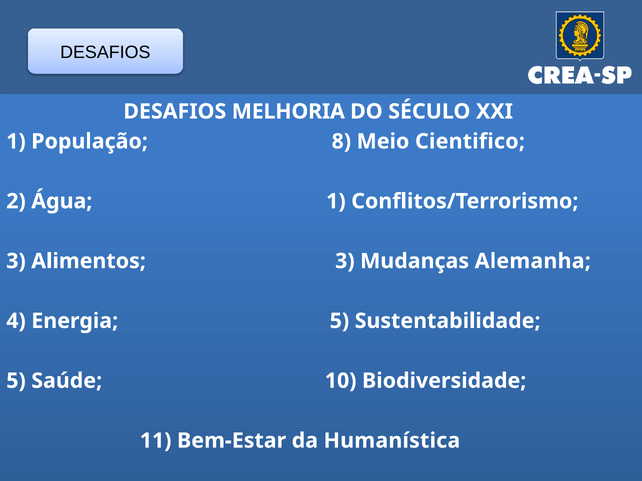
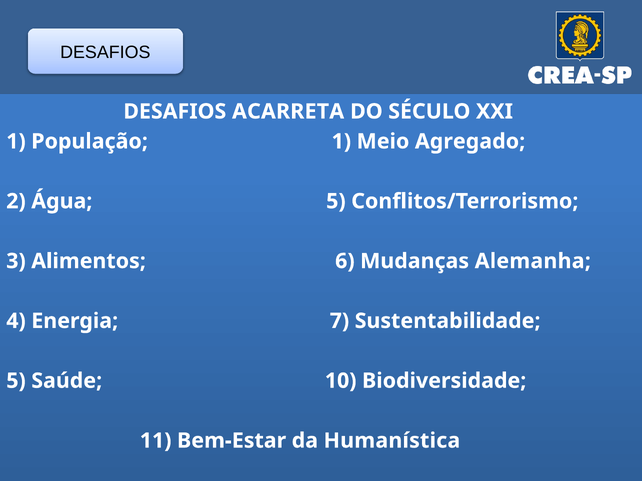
MELHORIA: MELHORIA -> ACARRETA (288, 112)
População 8: 8 -> 1 (341, 142)
Cientifico: Cientifico -> Agregado (470, 142)
Água 1: 1 -> 5 (336, 201)
Alimentos 3: 3 -> 6 (345, 261)
Energia 5: 5 -> 7 (339, 321)
